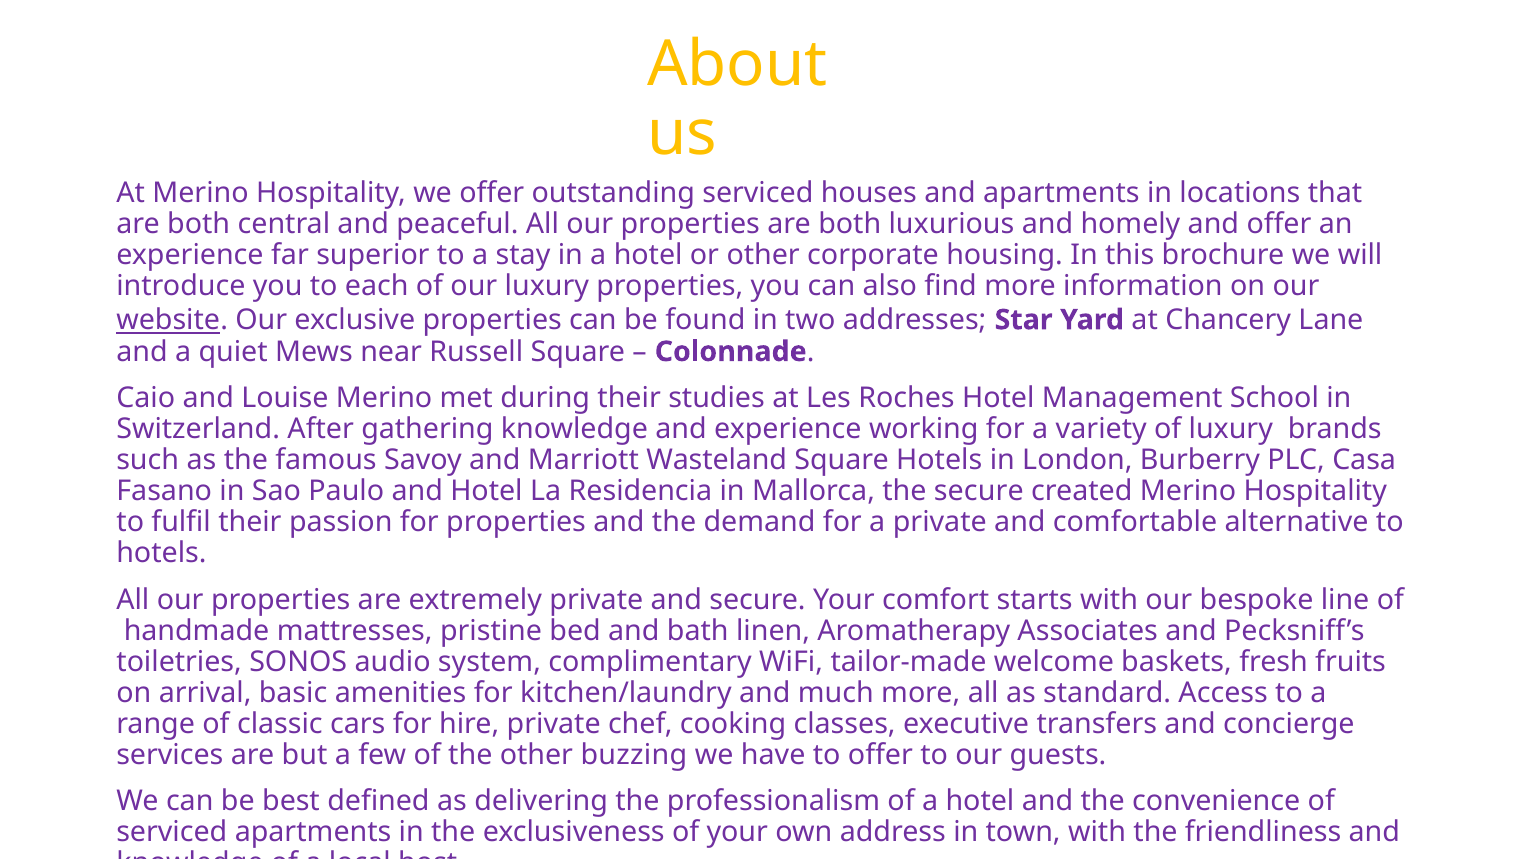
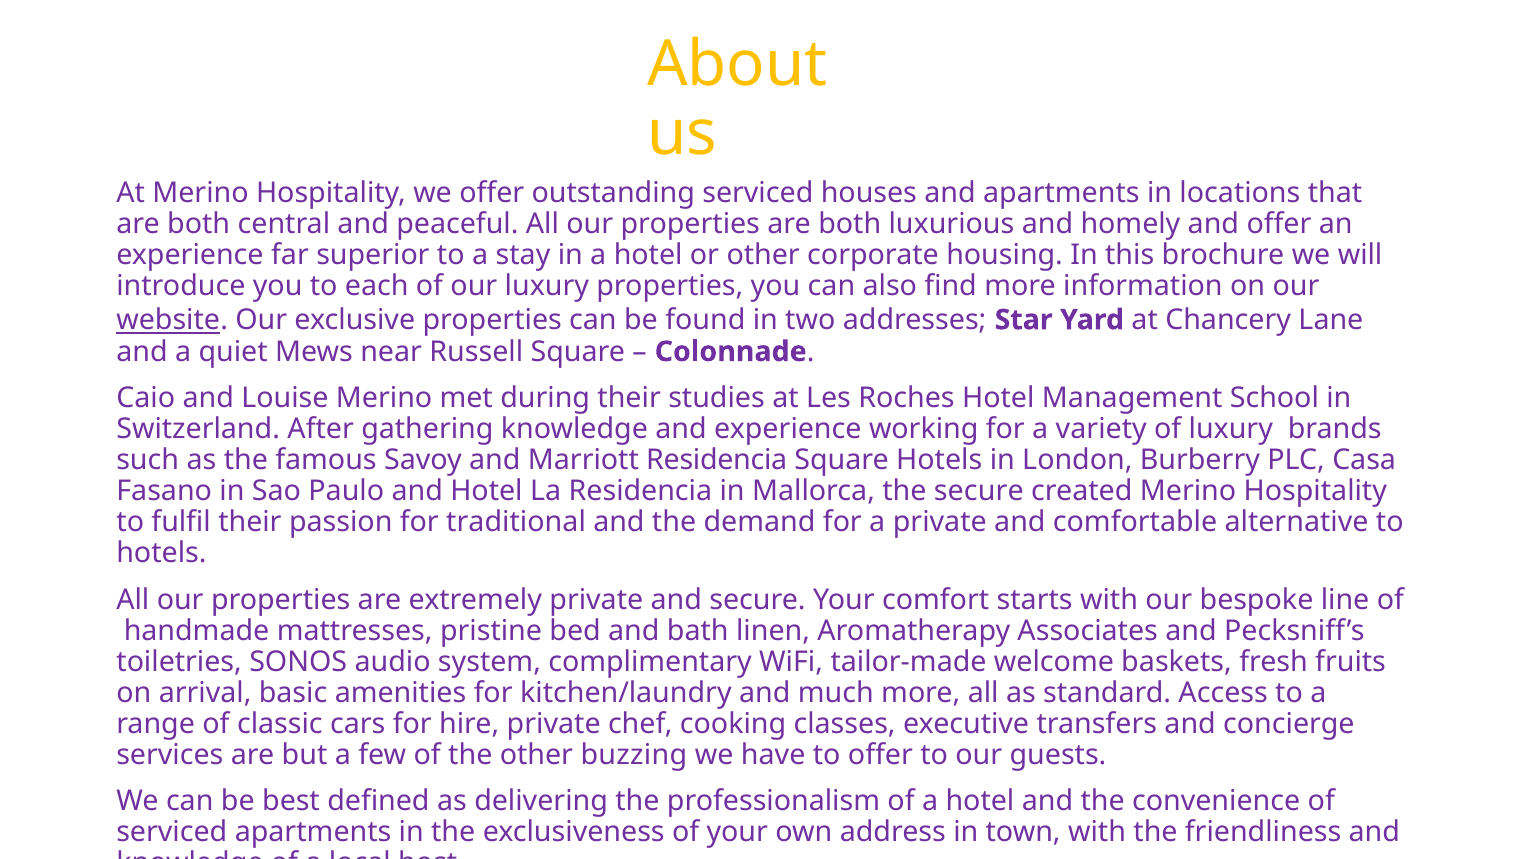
Marriott Wasteland: Wasteland -> Residencia (717, 460)
for properties: properties -> traditional (516, 522)
